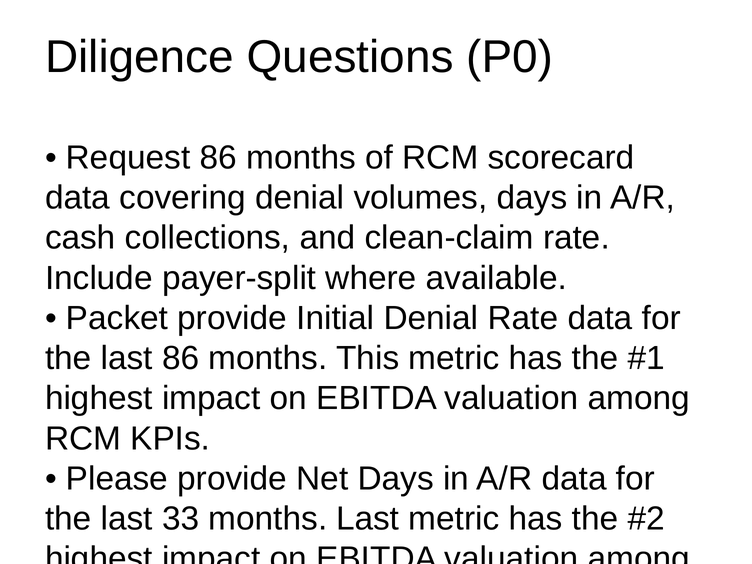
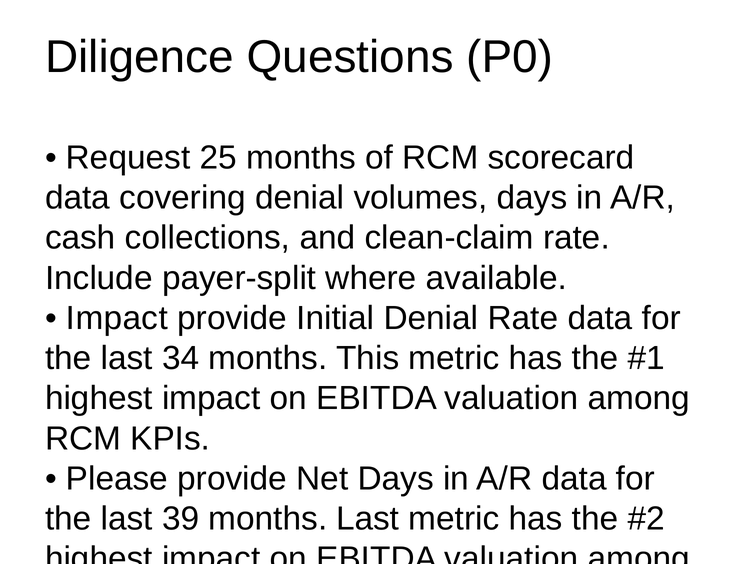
Request 86: 86 -> 25 (218, 158)
Packet: Packet -> Impact (117, 318)
last 86: 86 -> 34 (181, 358)
33: 33 -> 39 (181, 519)
